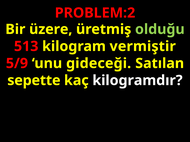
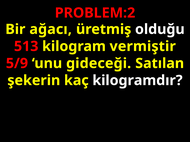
üzere: üzere -> ağacı (51, 29)
olduğu colour: light green -> white (160, 29)
sepette: sepette -> şekerin (34, 81)
